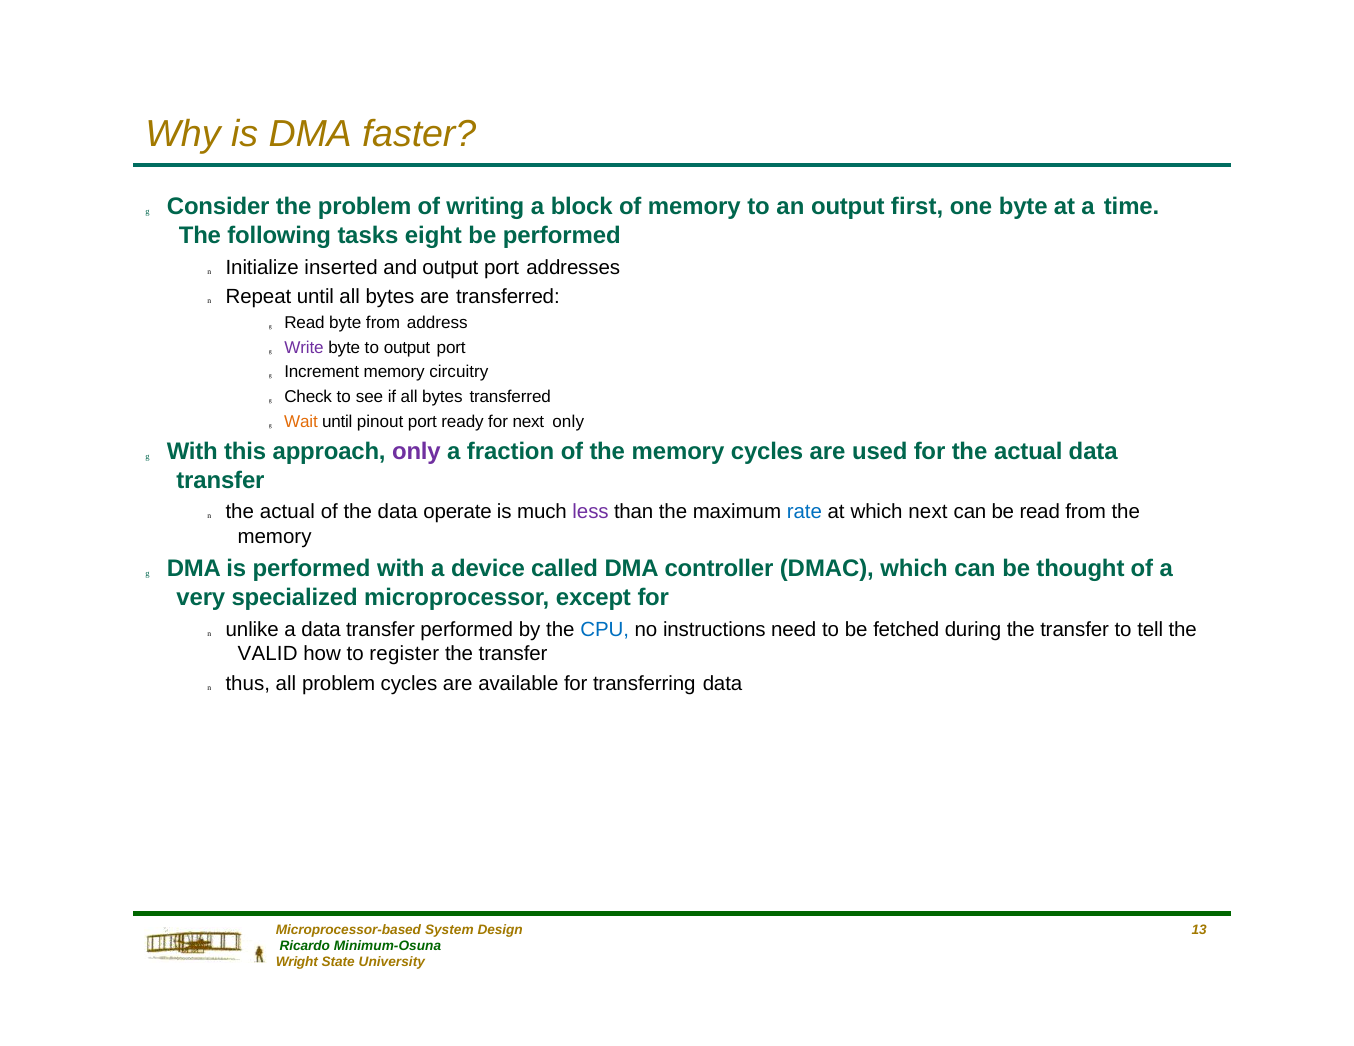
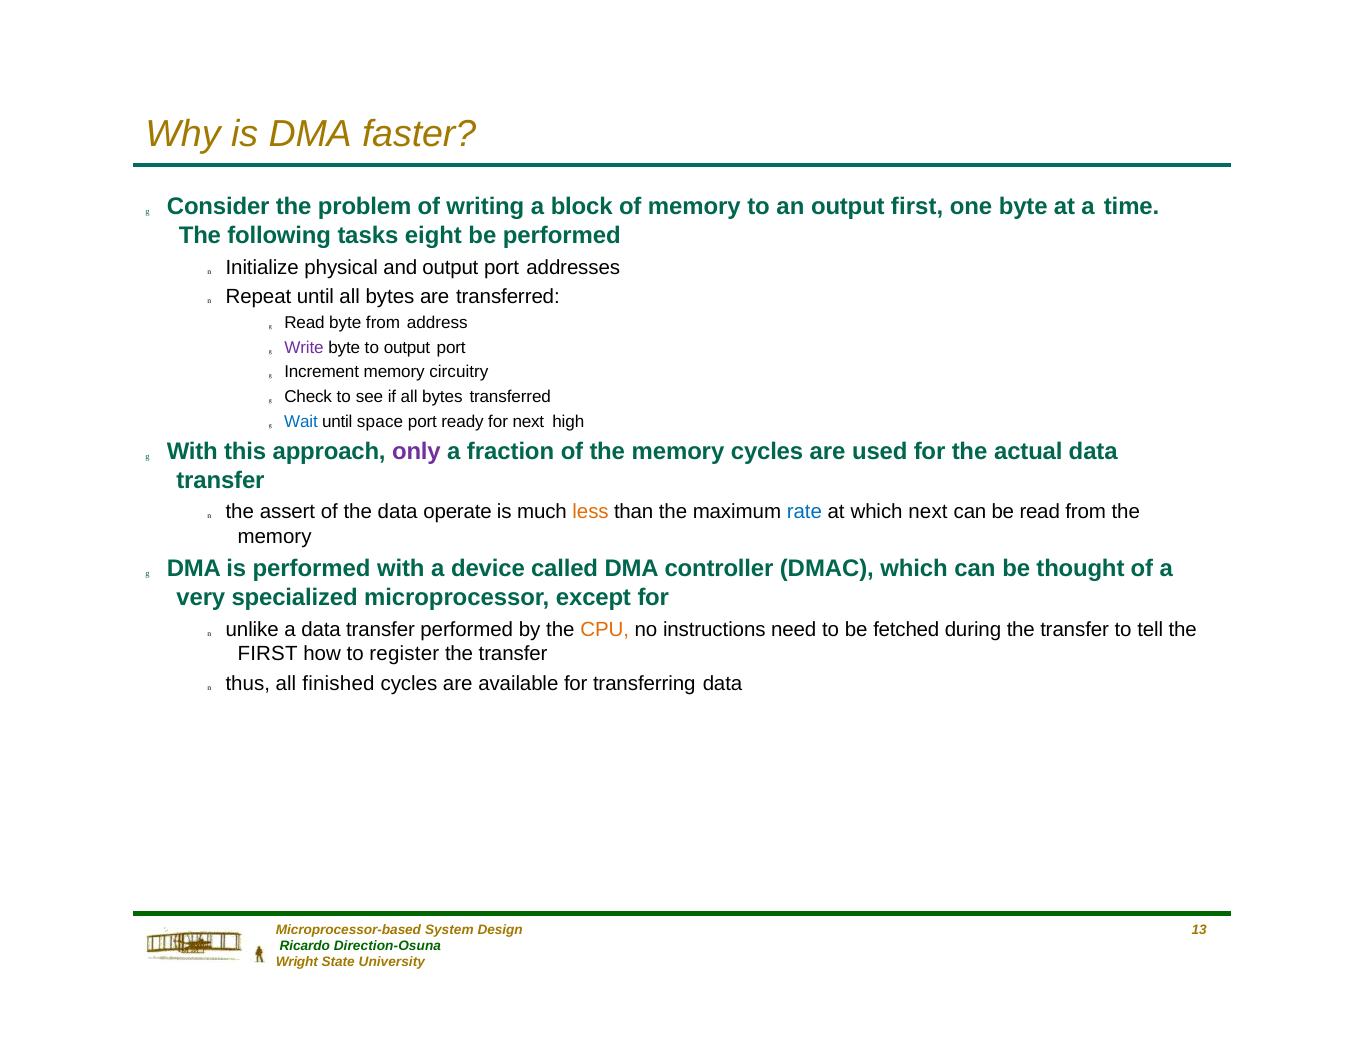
inserted: inserted -> physical (341, 267)
Wait colour: orange -> blue (301, 422)
pinout: pinout -> space (380, 422)
next only: only -> high (568, 422)
n the actual: actual -> assert (287, 512)
less colour: purple -> orange (591, 512)
CPU colour: blue -> orange (605, 630)
VALID: VALID -> FIRST (268, 654)
all problem: problem -> finished (338, 684)
Minimum-Osuna: Minimum-Osuna -> Direction-Osuna (387, 946)
